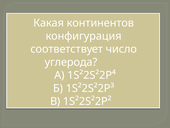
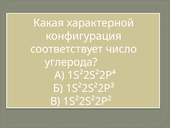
континентов: континентов -> характерной (100, 23)
